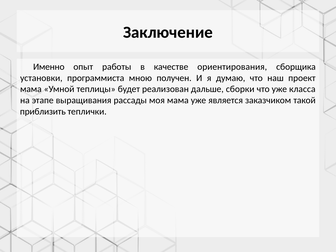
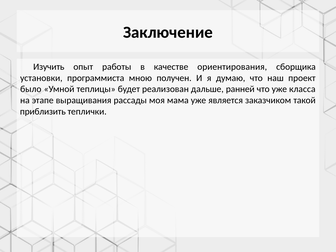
Именно: Именно -> Изучить (49, 67)
мама: мама -> было (31, 89)
сборки: сборки -> ранней (240, 89)
